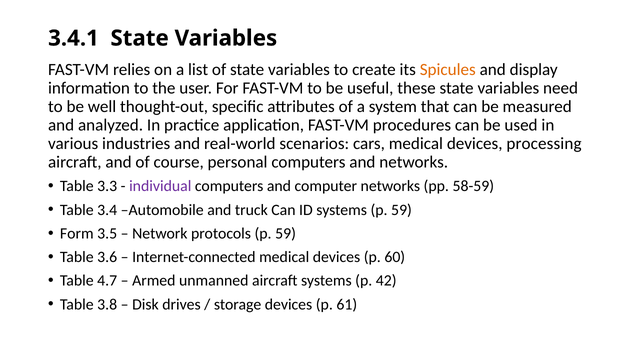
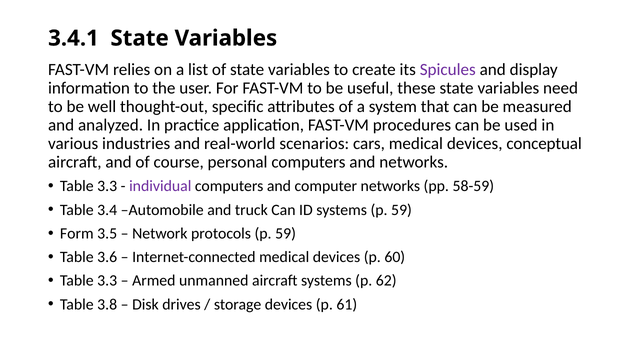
Spicules colour: orange -> purple (448, 69)
processing: processing -> conceptual (544, 143)
4.7: 4.7 -> 3.3 (107, 281)
42: 42 -> 62 (386, 281)
